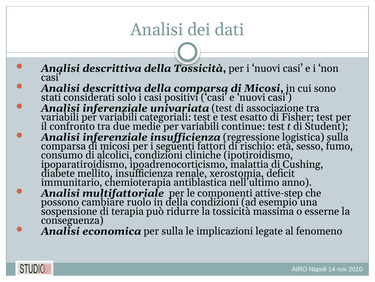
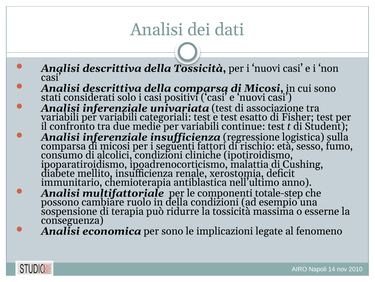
attive-step: attive-step -> totale-step (279, 193)
per sulla: sulla -> sono (172, 231)
